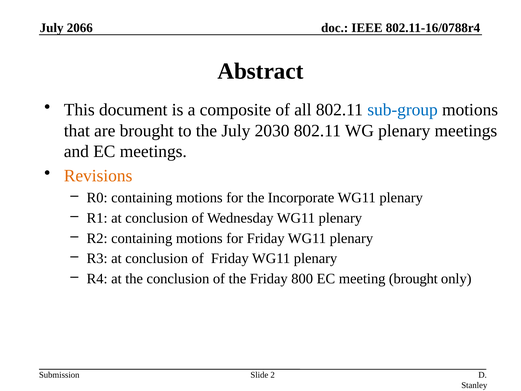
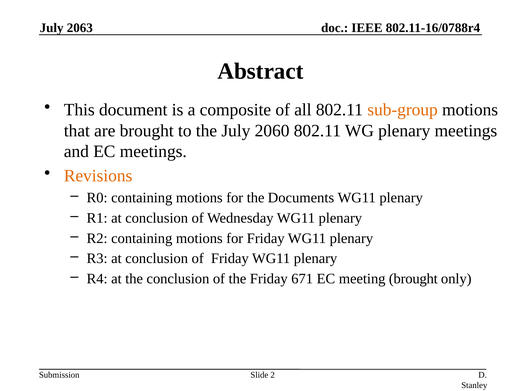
2066: 2066 -> 2063 (80, 28)
sub-group colour: blue -> orange (403, 110)
2030: 2030 -> 2060 (272, 131)
Incorporate: Incorporate -> Documents (301, 198)
800: 800 -> 671 (302, 279)
